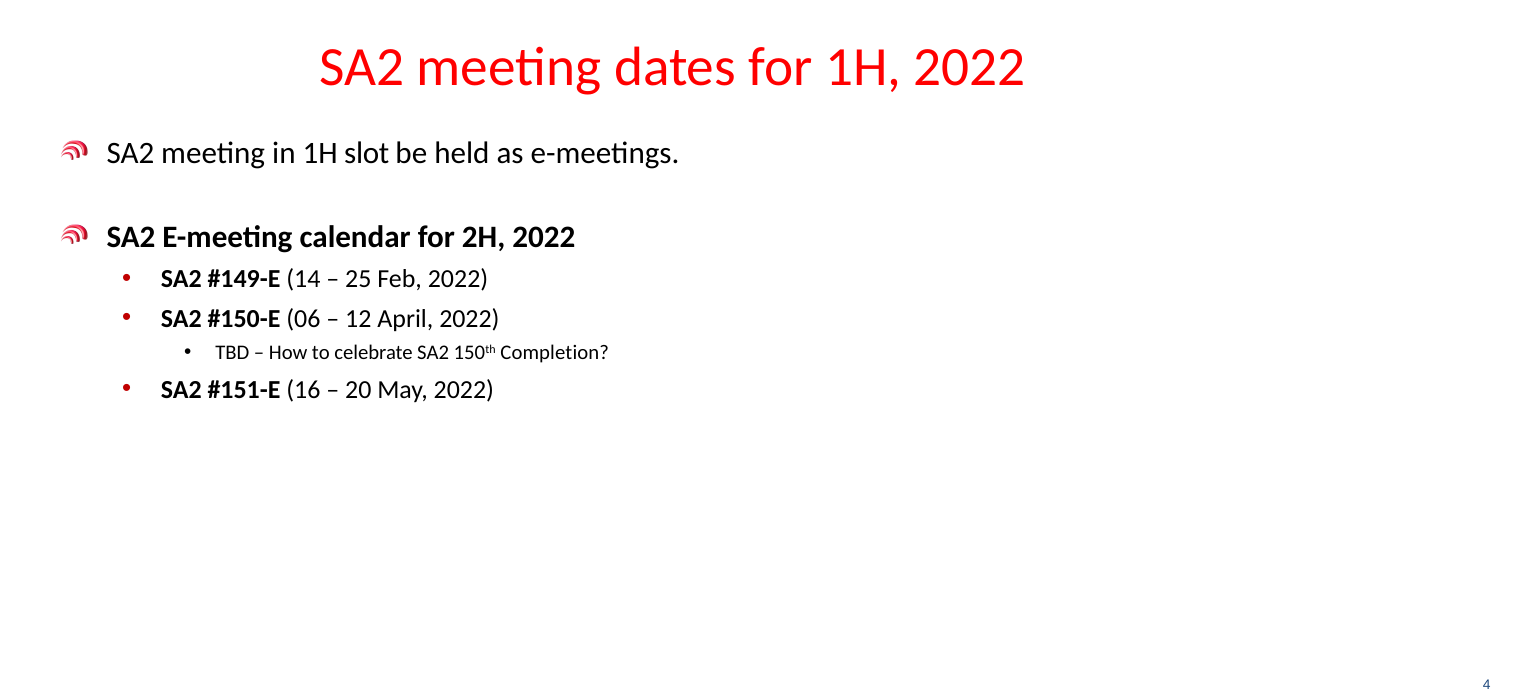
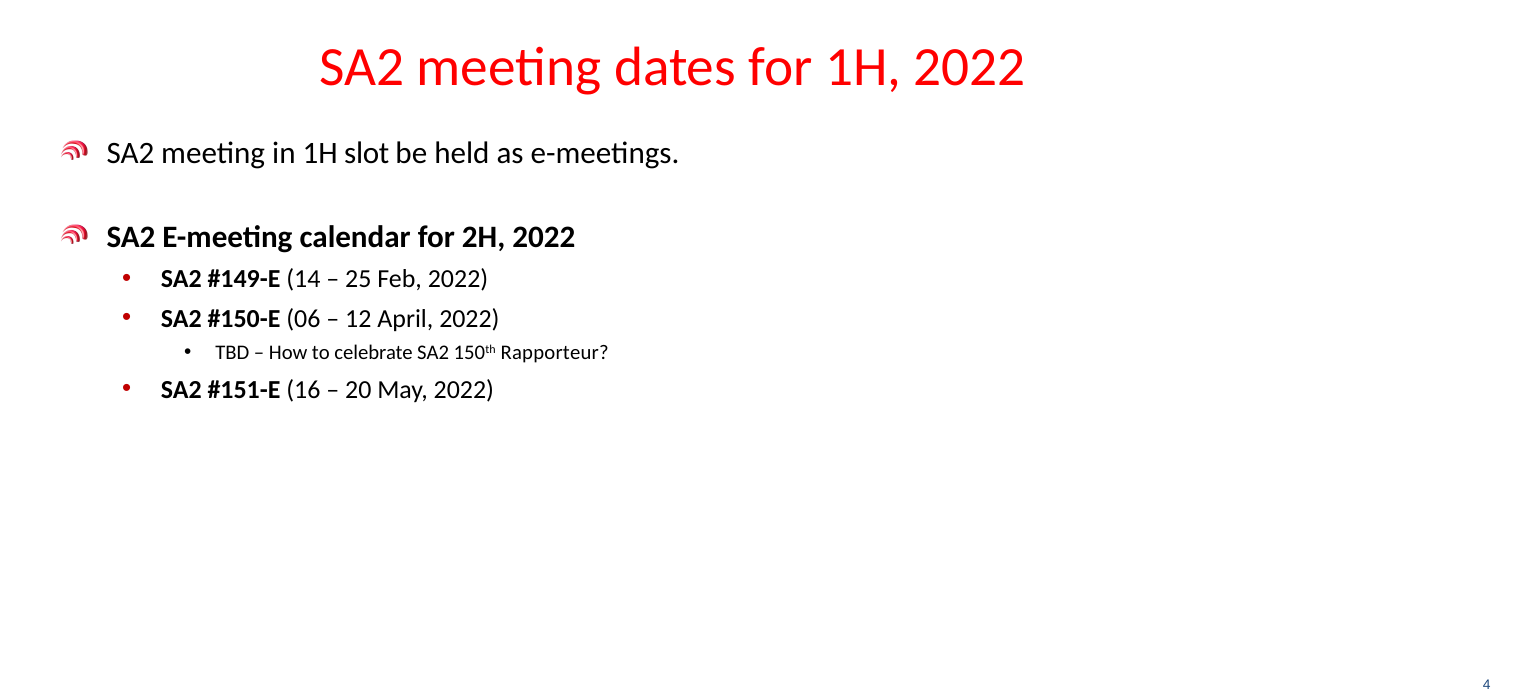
Completion: Completion -> Rapporteur (555, 353)
